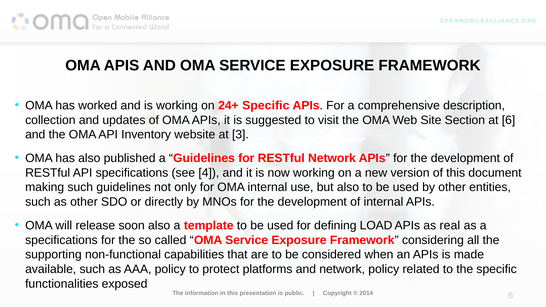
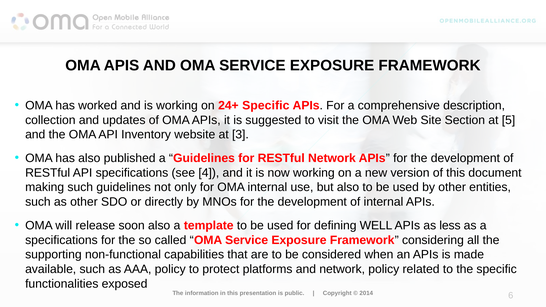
at 6: 6 -> 5 (509, 120)
LOAD: LOAD -> WELL (376, 226)
real: real -> less (450, 226)
